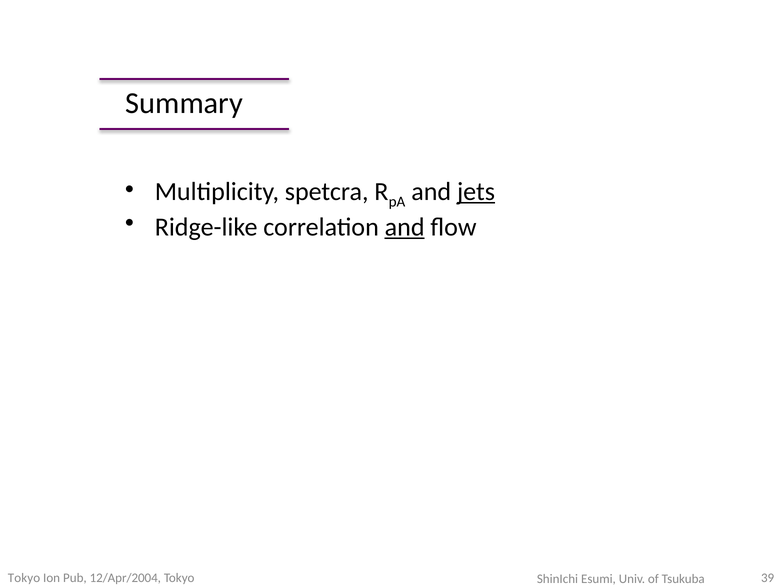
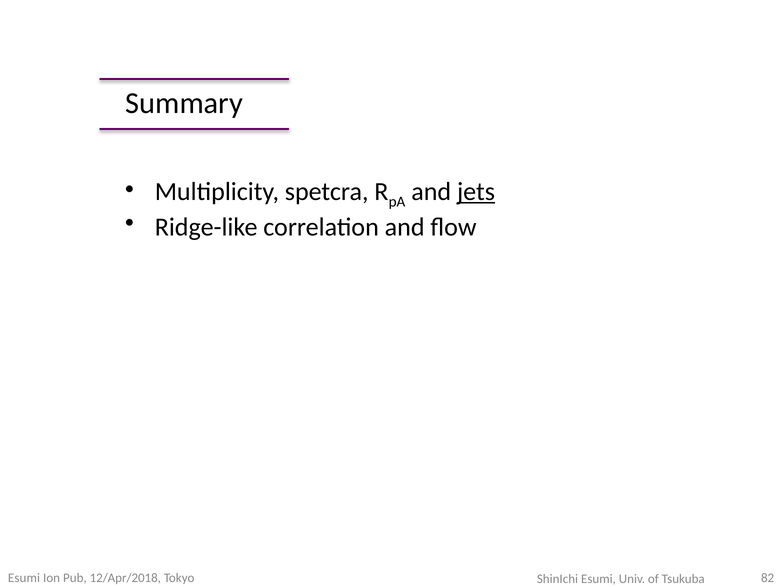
and underline: present -> none (405, 227)
Tokyo: Tokyo -> Esumi (24, 578)
12/Apr/2004: 12/Apr/2004 -> 12/Apr/2018 (125, 578)
39: 39 -> 82 (768, 578)
